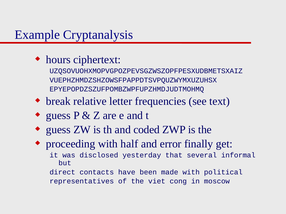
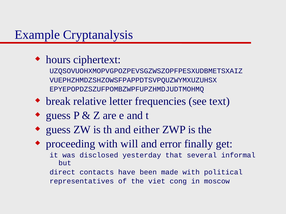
coded: coded -> either (146, 130)
half: half -> will (129, 144)
